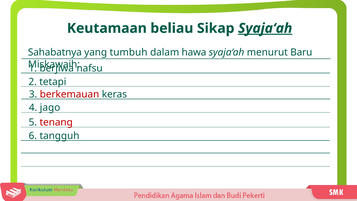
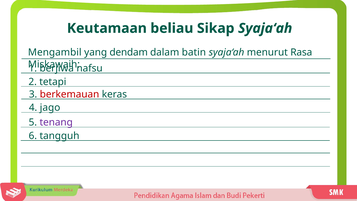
Syaja‘ah underline: present -> none (265, 28)
Sahabatnya: Sahabatnya -> Mengambil (55, 52)
tumbuh: tumbuh -> dendam (129, 52)
hawa: hawa -> batin (194, 52)
Baru: Baru -> Rasa (301, 52)
tenang colour: red -> purple (56, 122)
